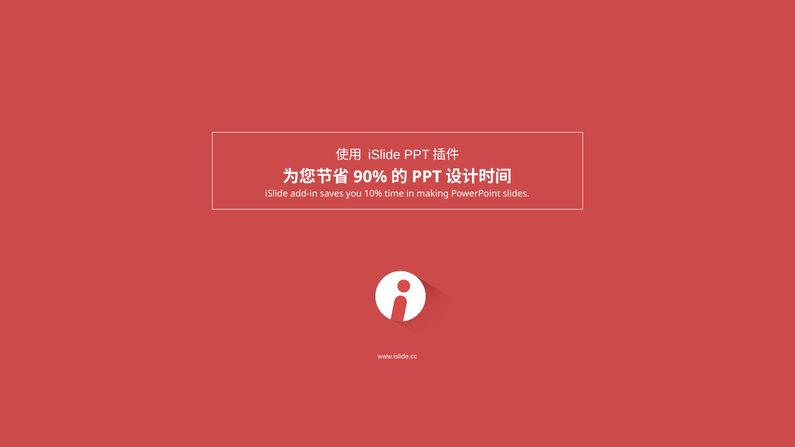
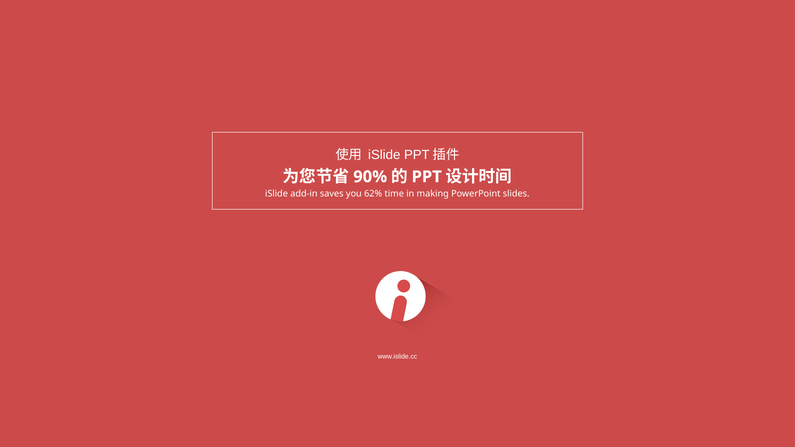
10%: 10% -> 62% (373, 194)
